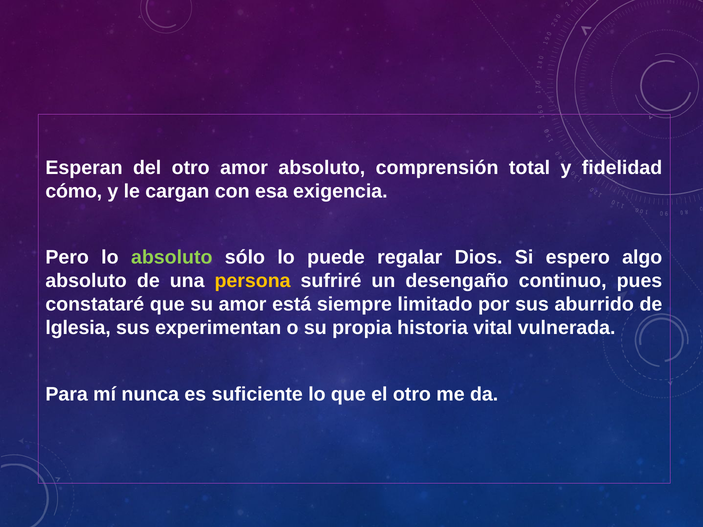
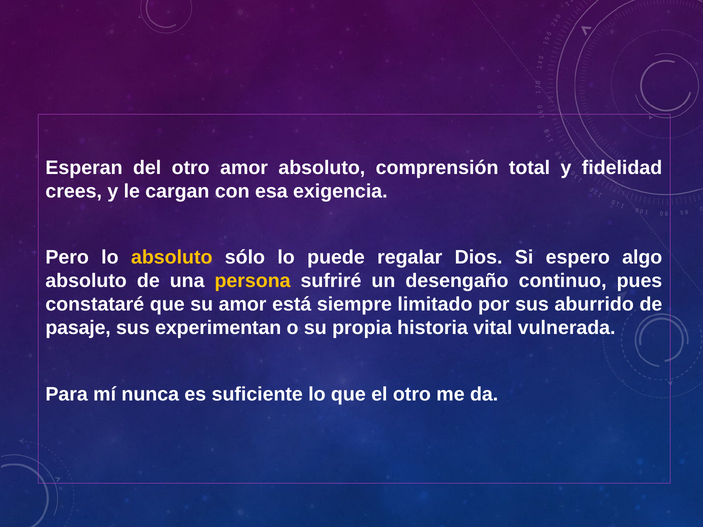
cómo: cómo -> crees (74, 191)
absoluto colour: light green -> yellow (172, 258)
lglesia: lglesia -> pasaje (78, 328)
